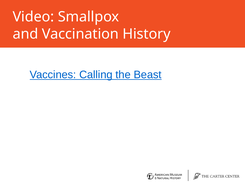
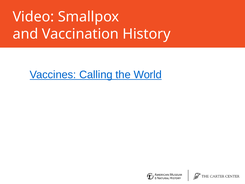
Beast: Beast -> World (148, 75)
